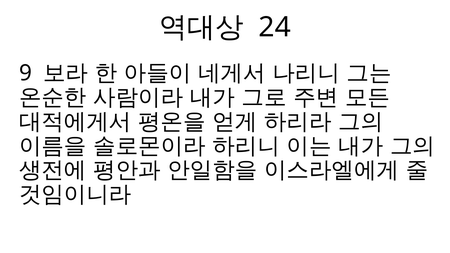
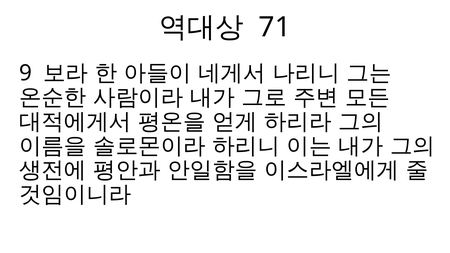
24: 24 -> 71 (275, 27)
